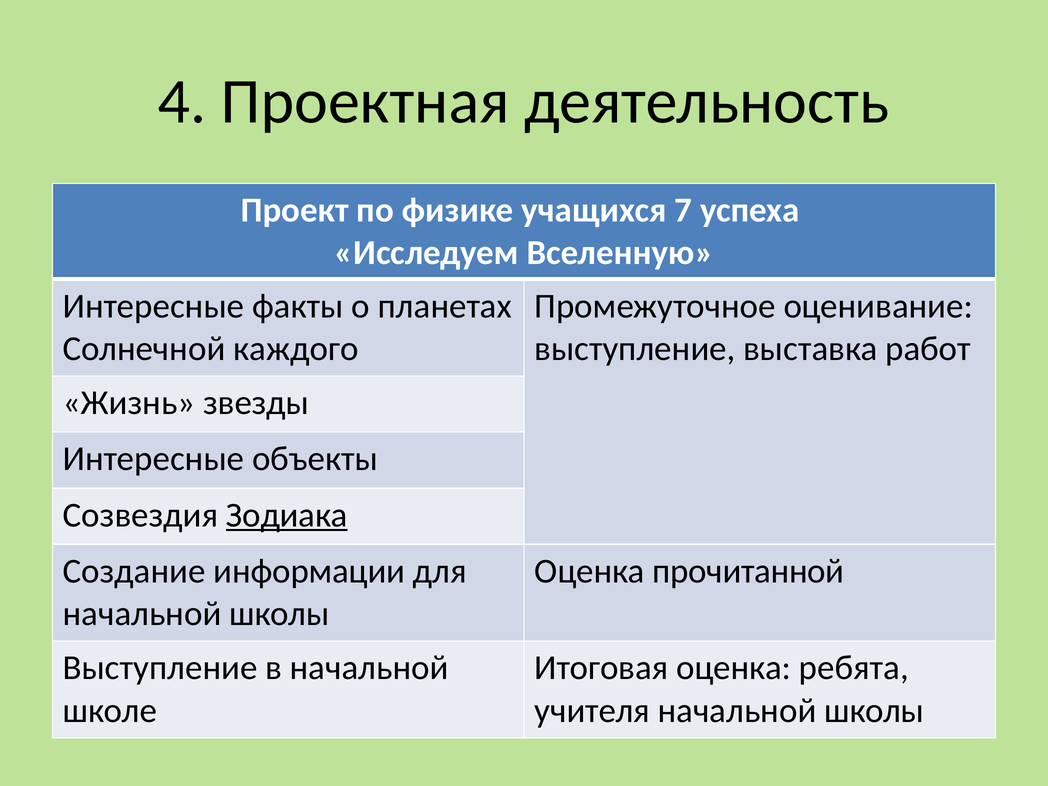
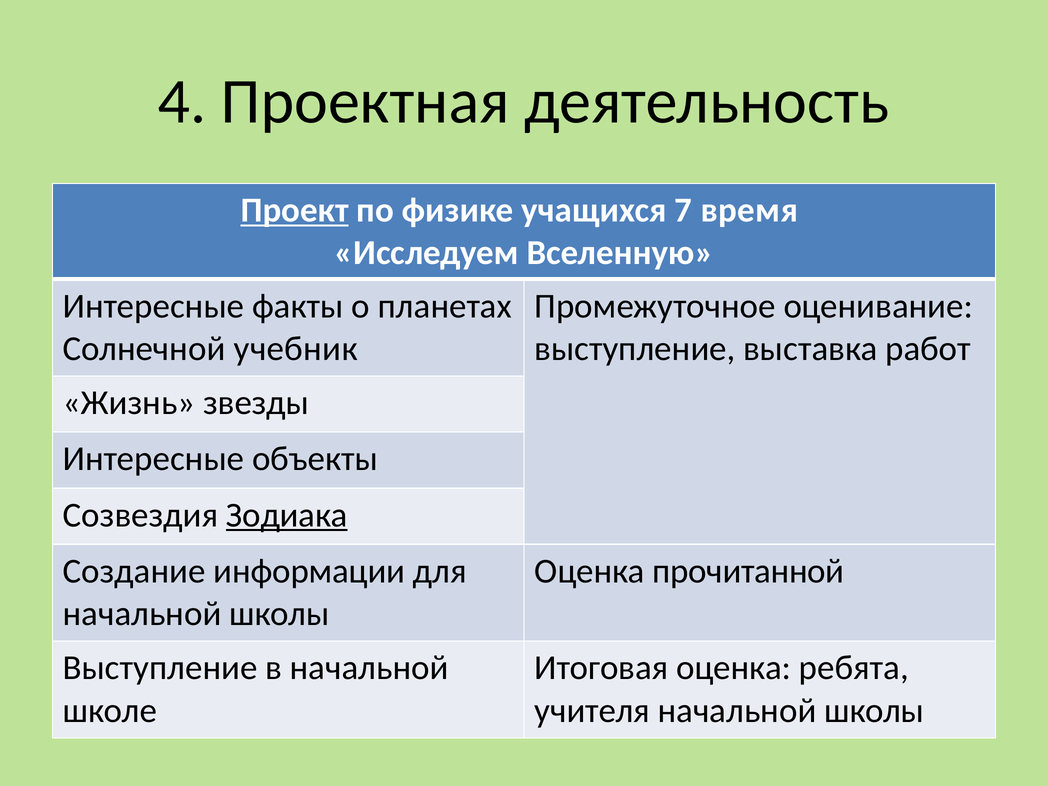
Проект underline: none -> present (295, 210)
успеха: успеха -> время (749, 210)
каждого: каждого -> учебник (296, 349)
